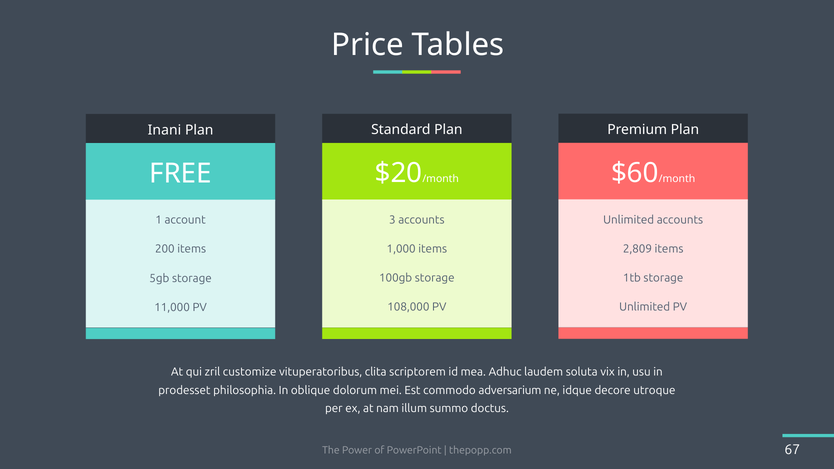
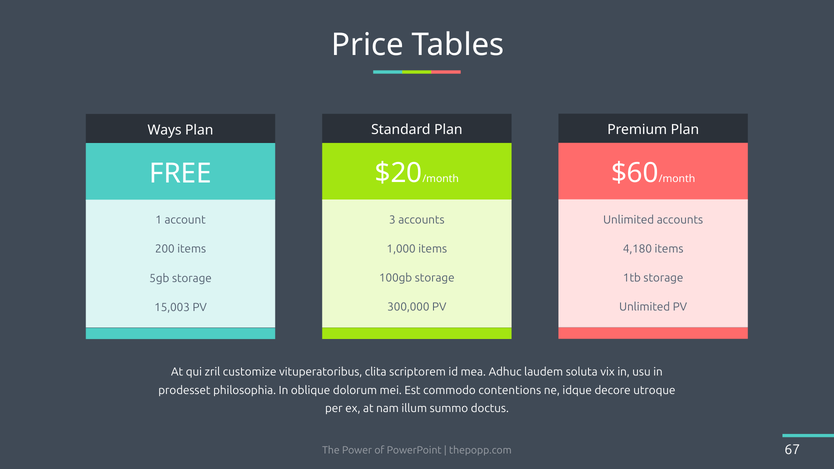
Inani: Inani -> Ways (165, 130)
2,809: 2,809 -> 4,180 (637, 249)
108,000: 108,000 -> 300,000 (408, 307)
11,000: 11,000 -> 15,003 (172, 307)
adversarium: adversarium -> contentions (510, 390)
